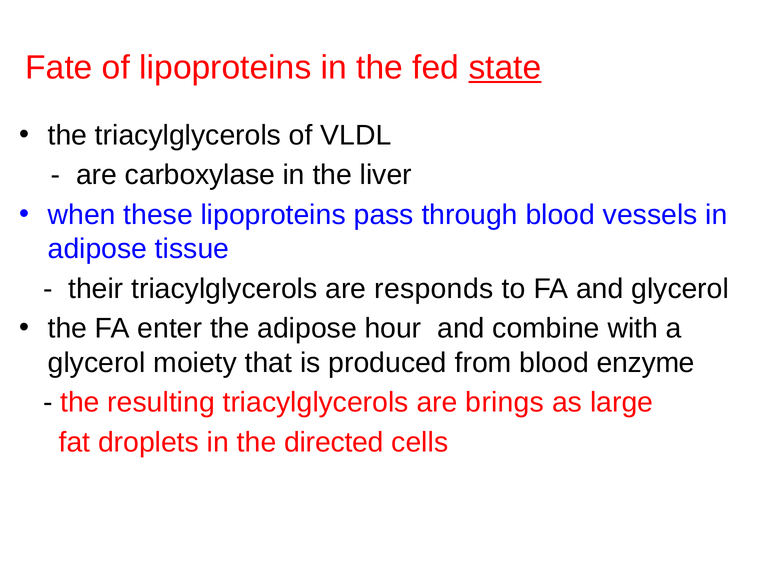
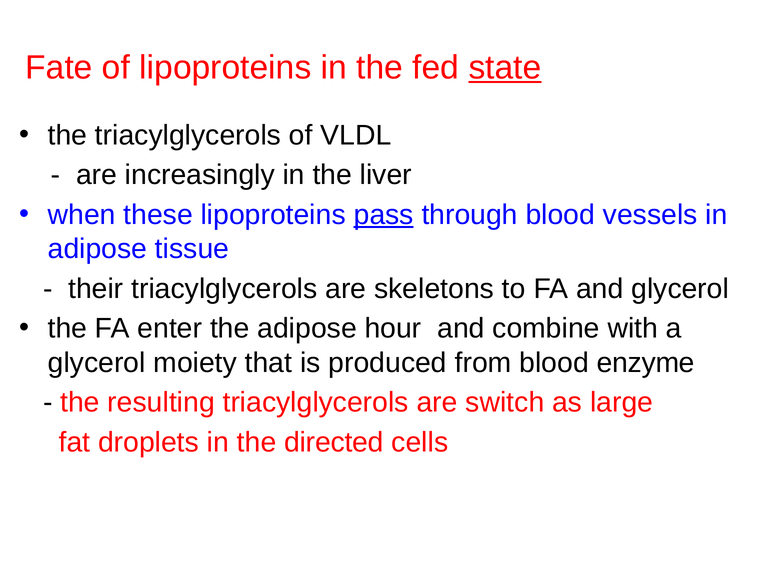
carboxylase: carboxylase -> increasingly (200, 175)
pass underline: none -> present (384, 215)
responds: responds -> skeletons (434, 289)
brings: brings -> switch (505, 402)
